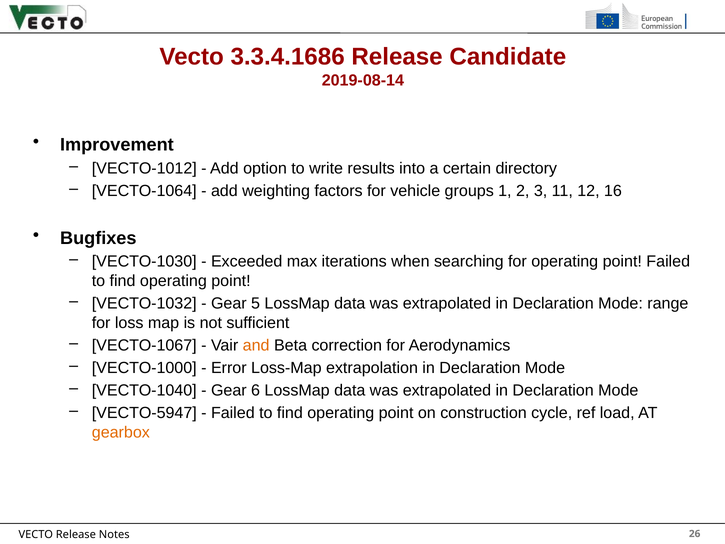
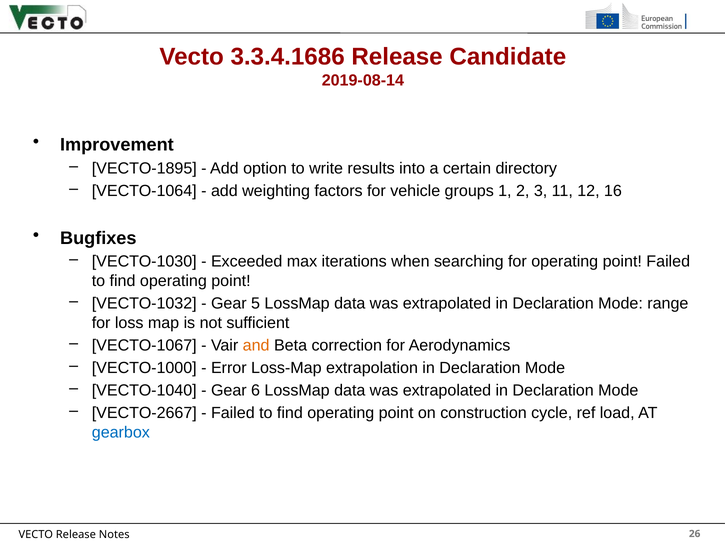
VECTO-1012: VECTO-1012 -> VECTO-1895 (144, 169)
VECTO-5947: VECTO-5947 -> VECTO-2667 (144, 413)
gearbox colour: orange -> blue (121, 432)
